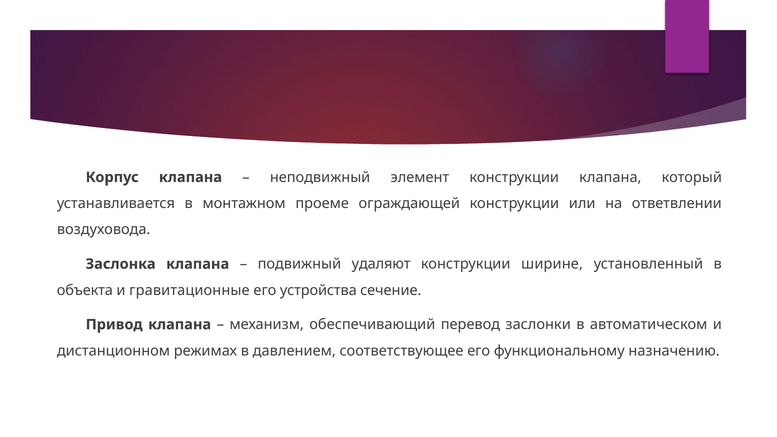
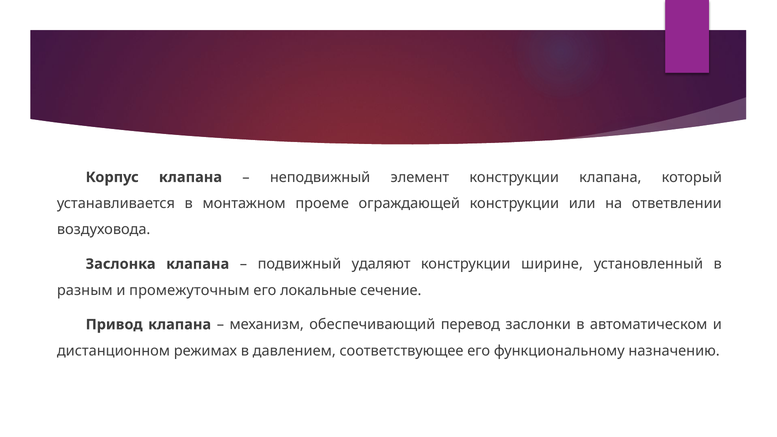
объекта: объекта -> разным (85, 290)
гравитационные: гравитационные -> промежуточным (189, 290)
устройства: устройства -> локальные (318, 290)
